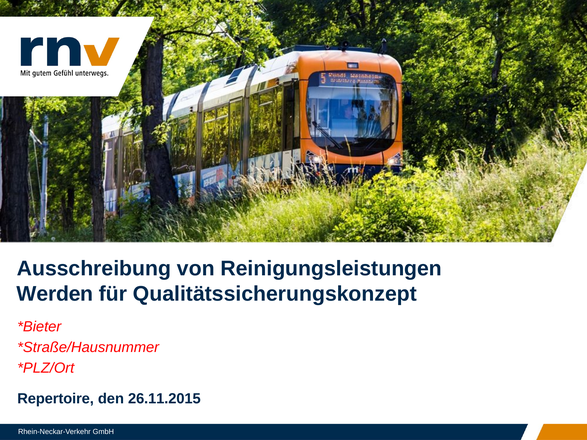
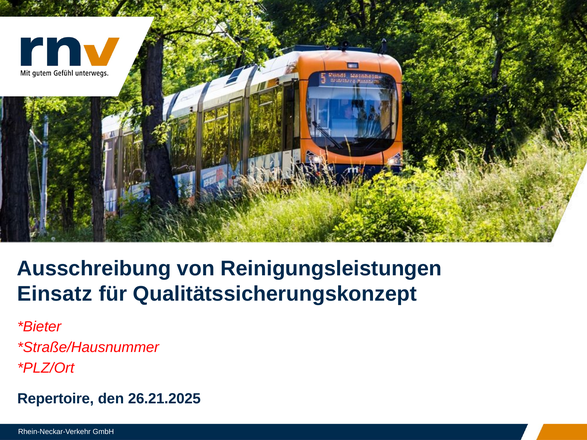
Werden: Werden -> Einsatz (55, 294)
26.11.2015: 26.11.2015 -> 26.21.2025 (164, 399)
